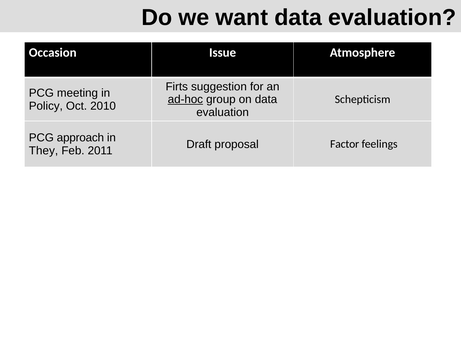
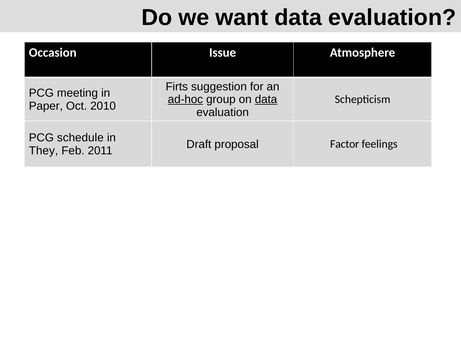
data underline: none -> present (266, 99)
Policy: Policy -> Paper (46, 106)
approach: approach -> schedule (80, 138)
